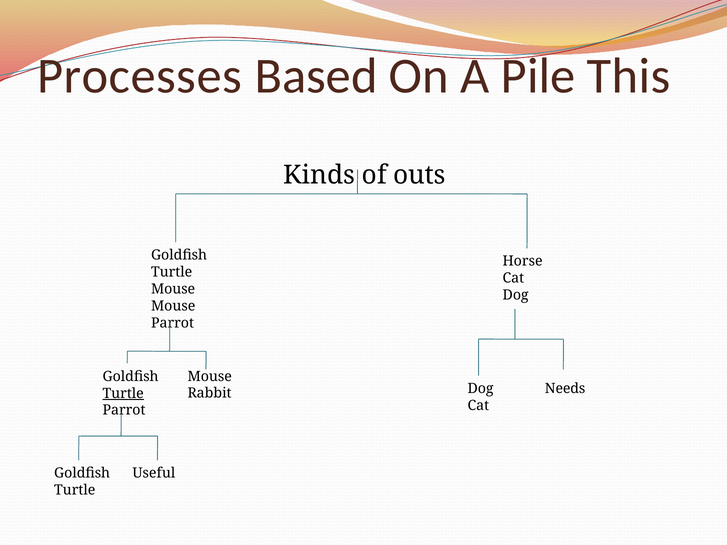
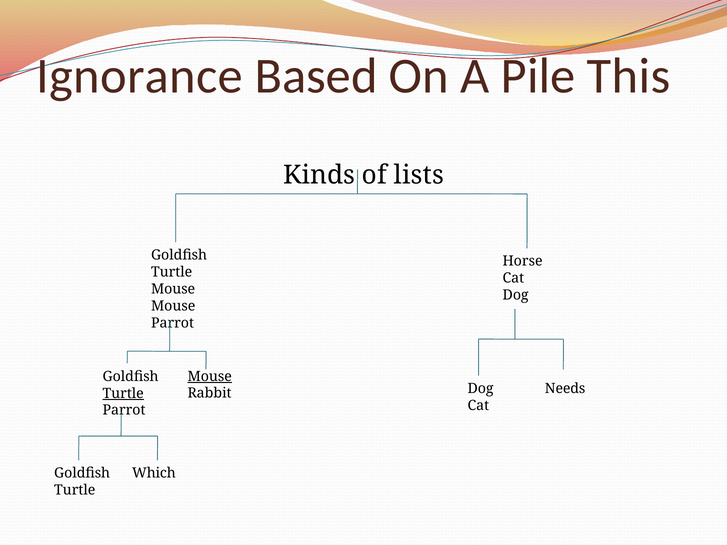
Processes: Processes -> Ignorance (140, 76)
outs: outs -> lists (419, 175)
Mouse underline: none -> present (210, 377)
Useful: Useful -> Which (154, 473)
